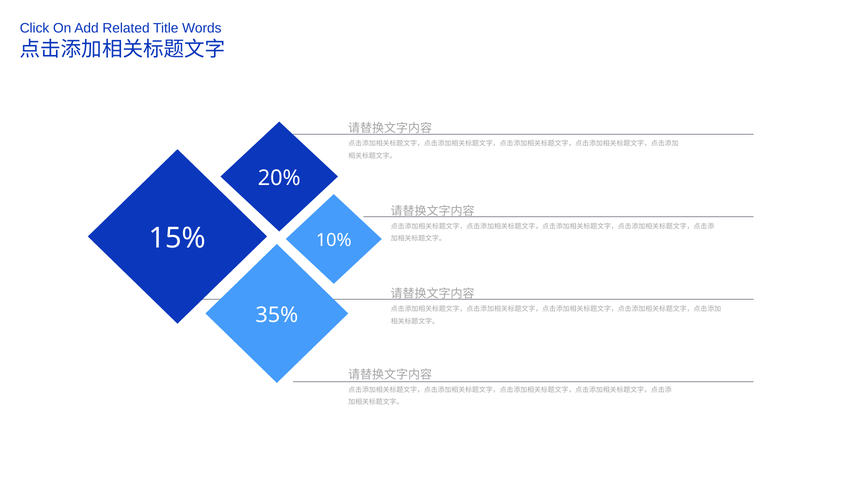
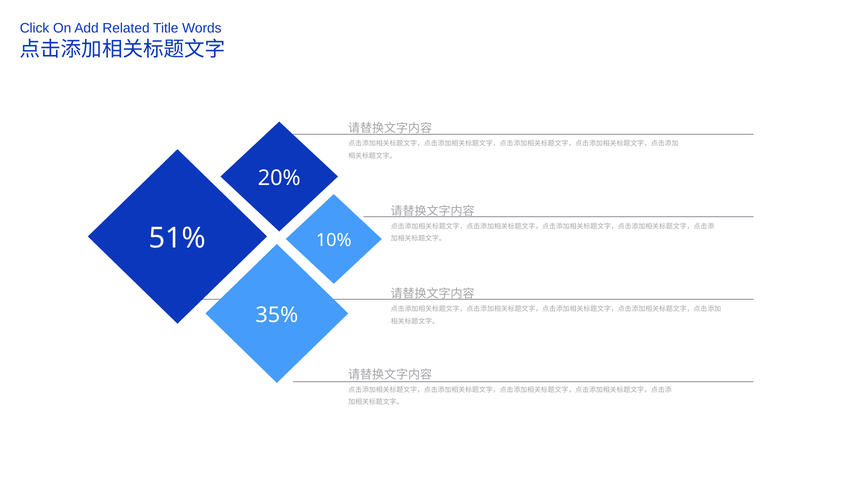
15%: 15% -> 51% (177, 239)
